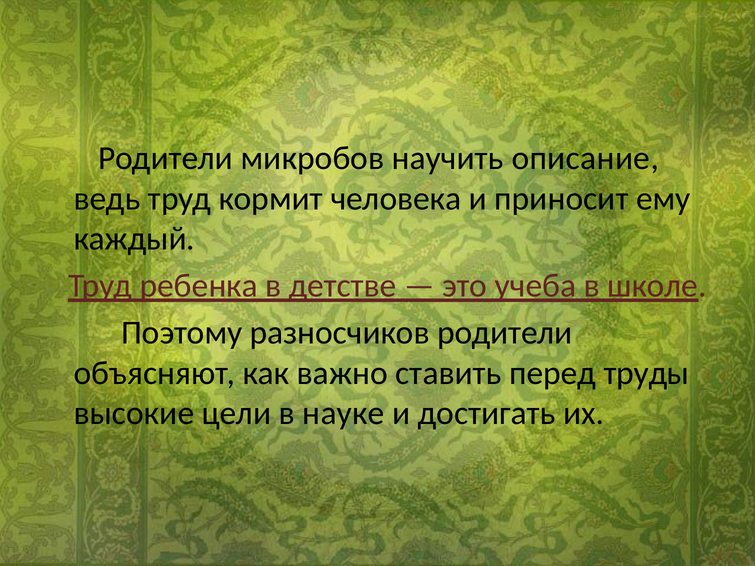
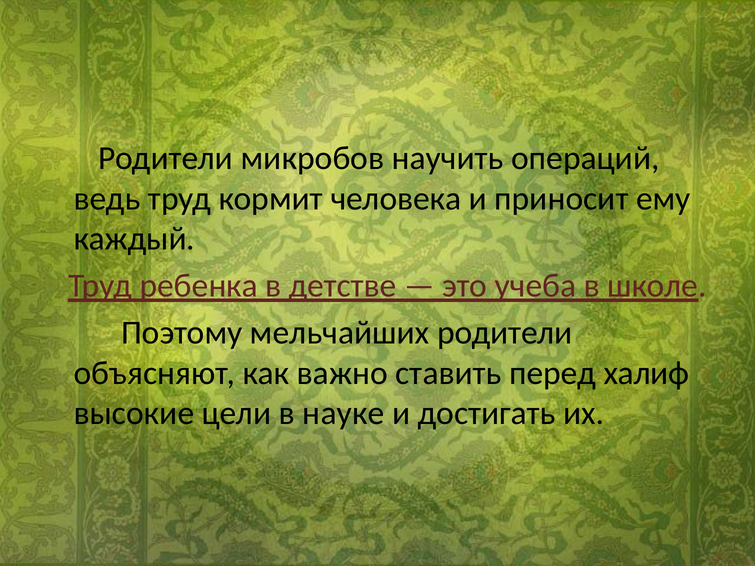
описание: описание -> операций (585, 158)
разносчиков: разносчиков -> мельчайших (340, 333)
труды: труды -> халиф (646, 373)
